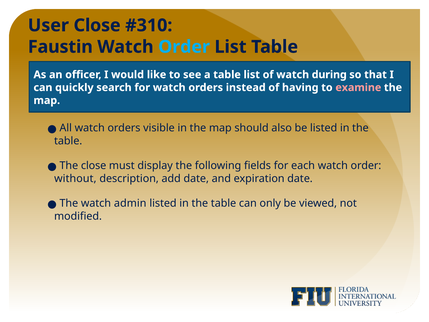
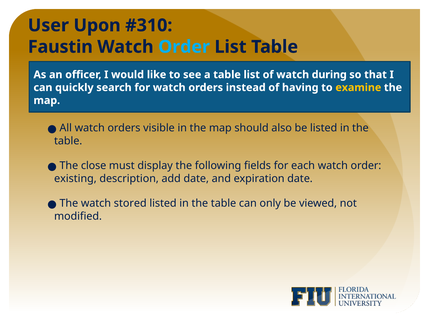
User Close: Close -> Upon (97, 25)
examine colour: pink -> yellow (358, 87)
without: without -> existing (75, 178)
admin: admin -> stored (130, 203)
